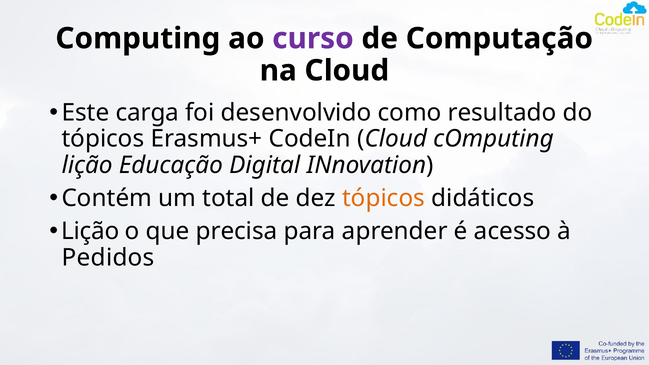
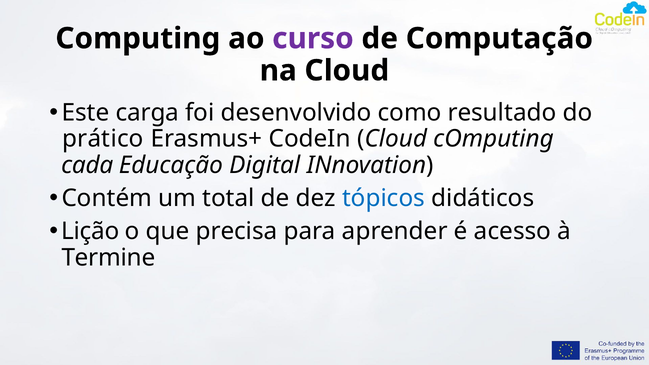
tópicos: tópicos -> prático (103, 139)
lição: lição -> cada (87, 165)
tópicos colour: orange -> blue (384, 198)
Pedidos: Pedidos -> Termine (108, 258)
